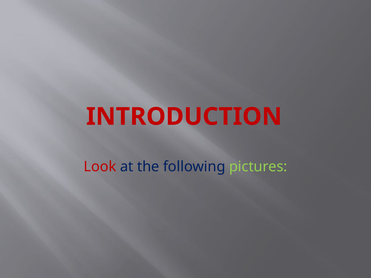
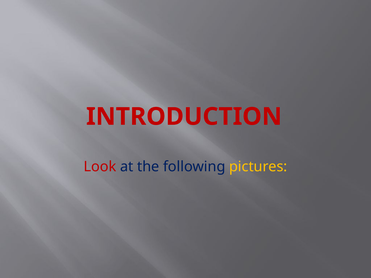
pictures colour: light green -> yellow (258, 167)
